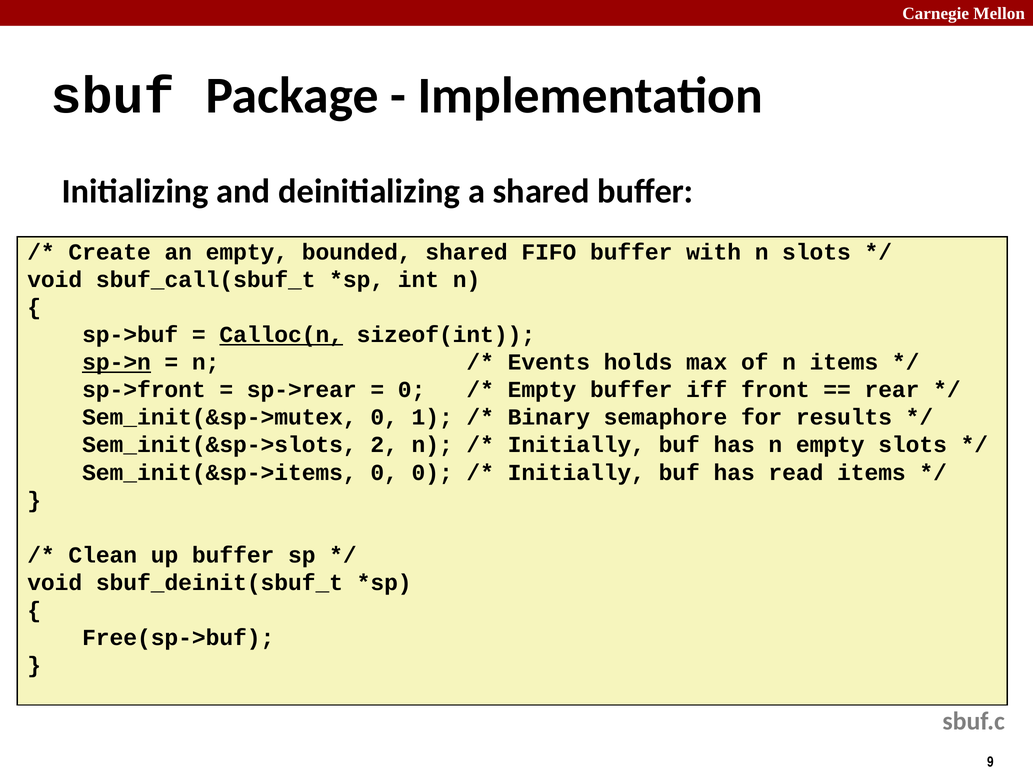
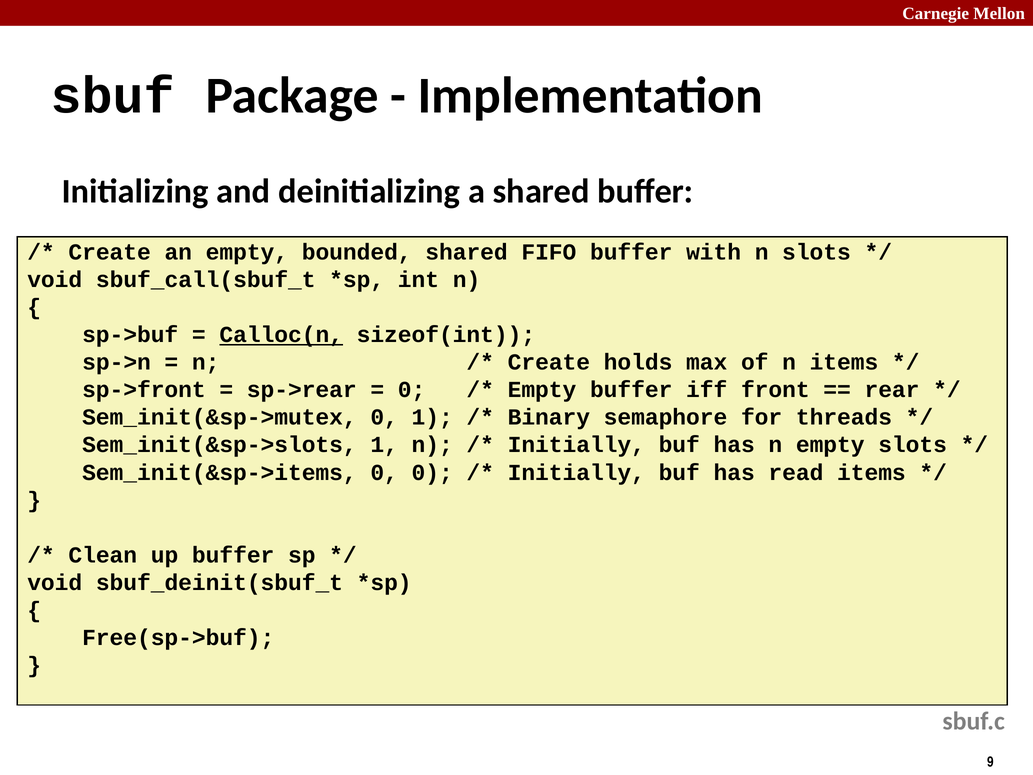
sp->n underline: present -> none (117, 362)
Events: Events -> Create (549, 362)
results: results -> threads (844, 417)
Sem_init(&sp->slots 2: 2 -> 1 (384, 445)
